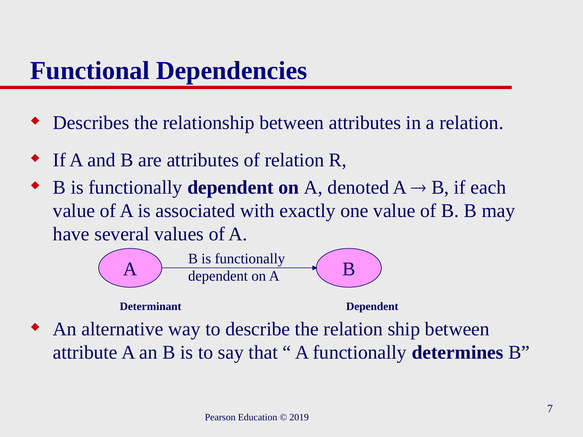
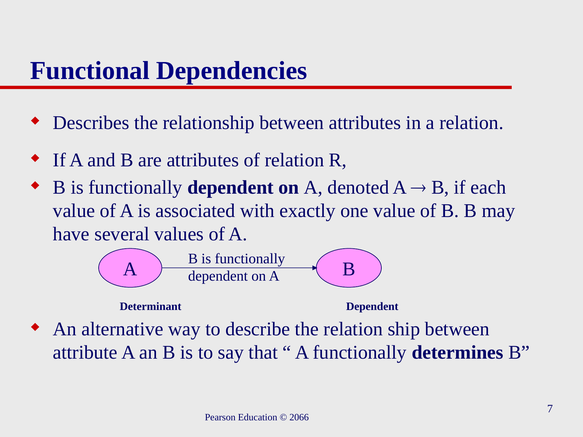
2019: 2019 -> 2066 (299, 417)
